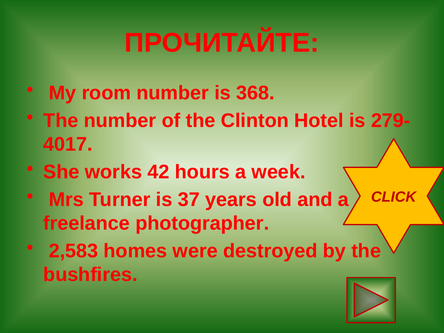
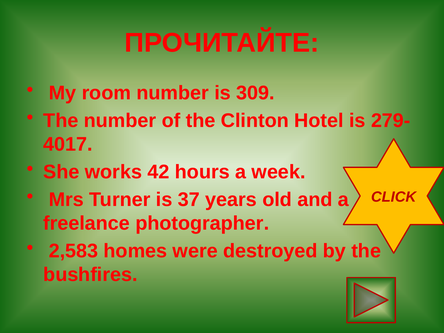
368: 368 -> 309 (255, 93)
